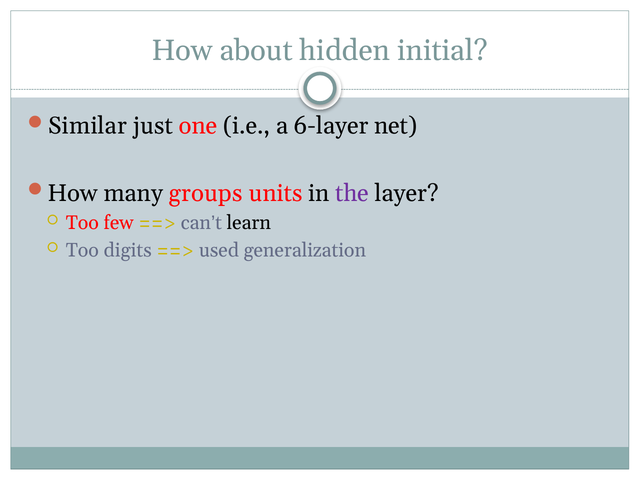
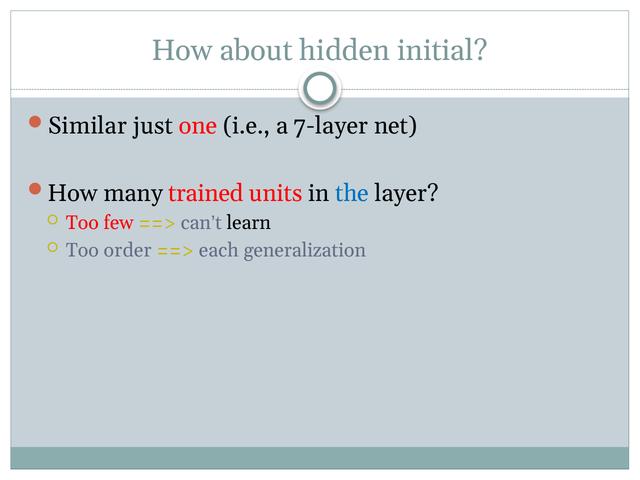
6-layer: 6-layer -> 7-layer (331, 126)
groups: groups -> trained (206, 193)
the colour: purple -> blue (352, 193)
digits: digits -> order (128, 250)
used: used -> each (219, 250)
